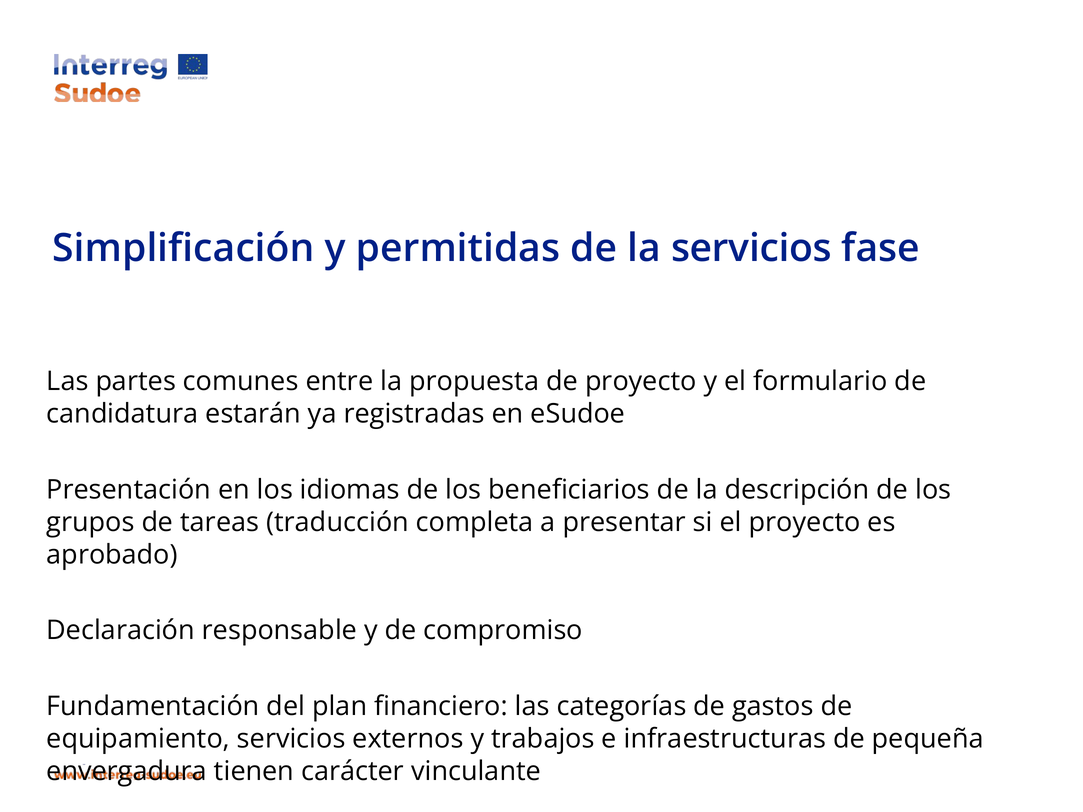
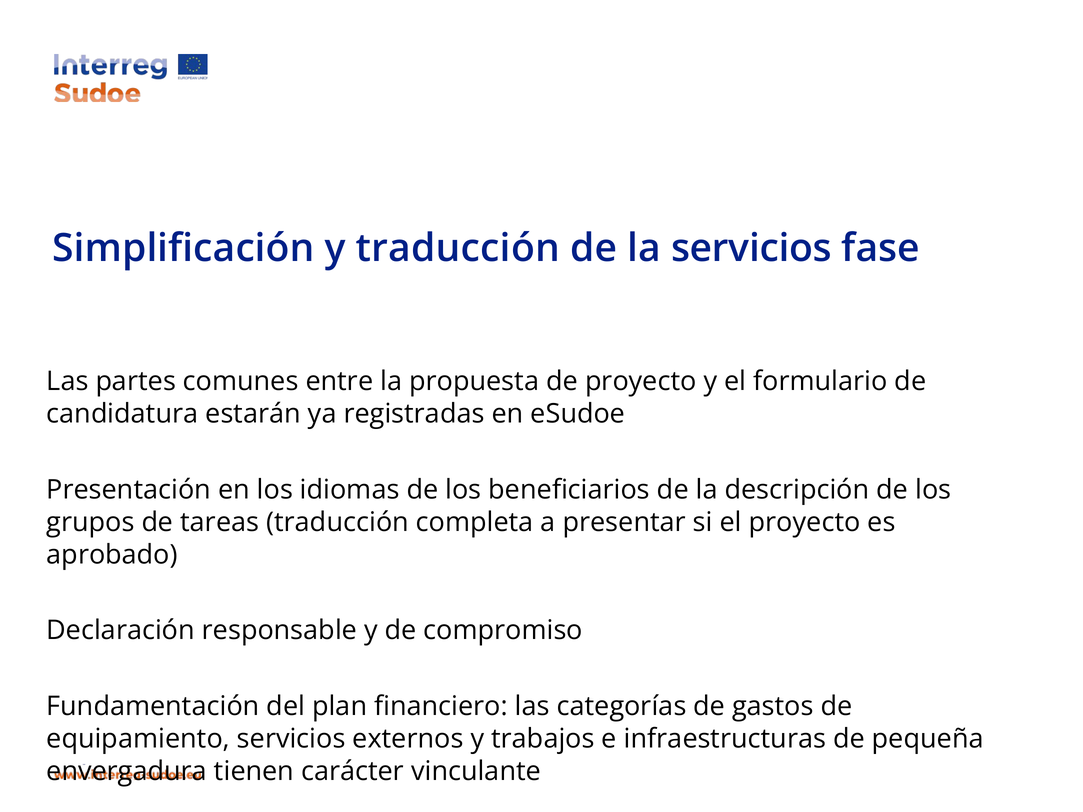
y permitidas: permitidas -> traducción (458, 248)
